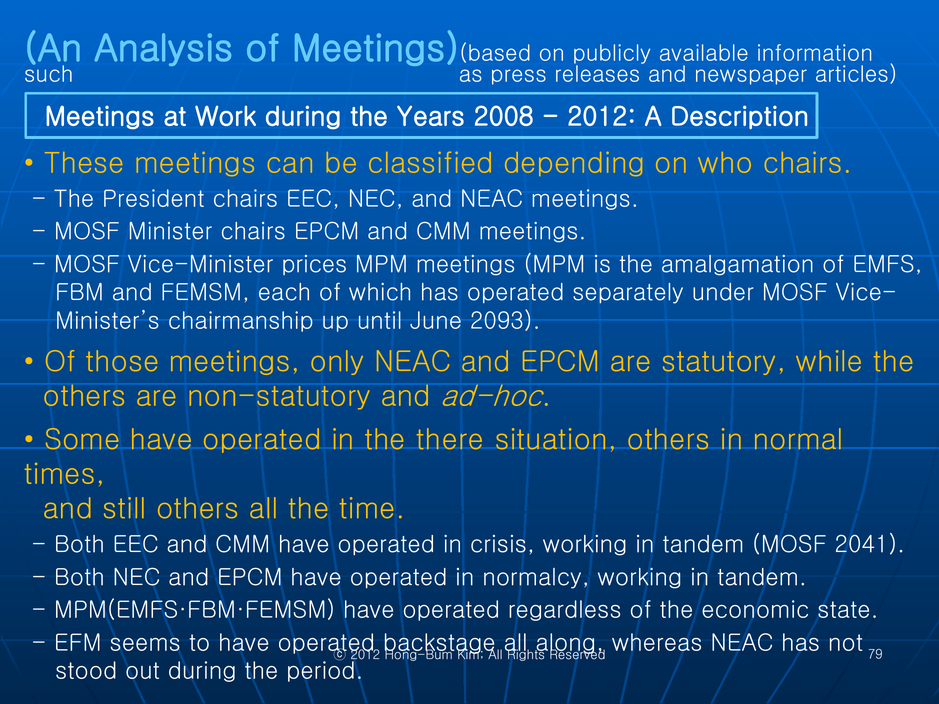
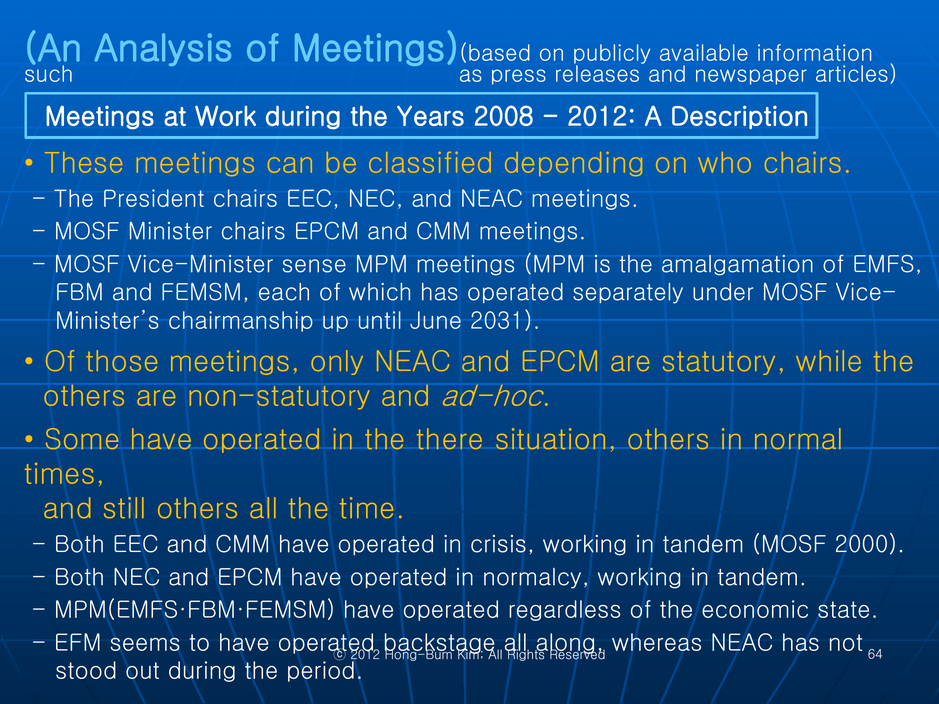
prices: prices -> sense (314, 265)
2093: 2093 -> 2031 (505, 321)
2041: 2041 -> 2000 (870, 545)
79: 79 -> 64 (875, 655)
